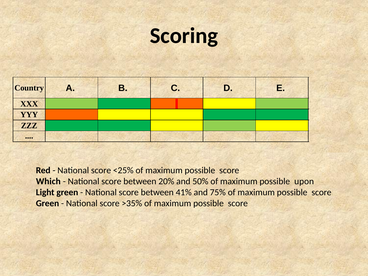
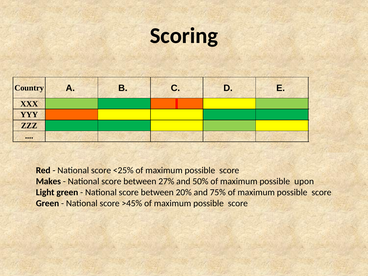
Which: Which -> Makes (48, 181)
20%: 20% -> 27% (166, 181)
41%: 41% -> 20% (184, 192)
>35%: >35% -> >45% (132, 203)
